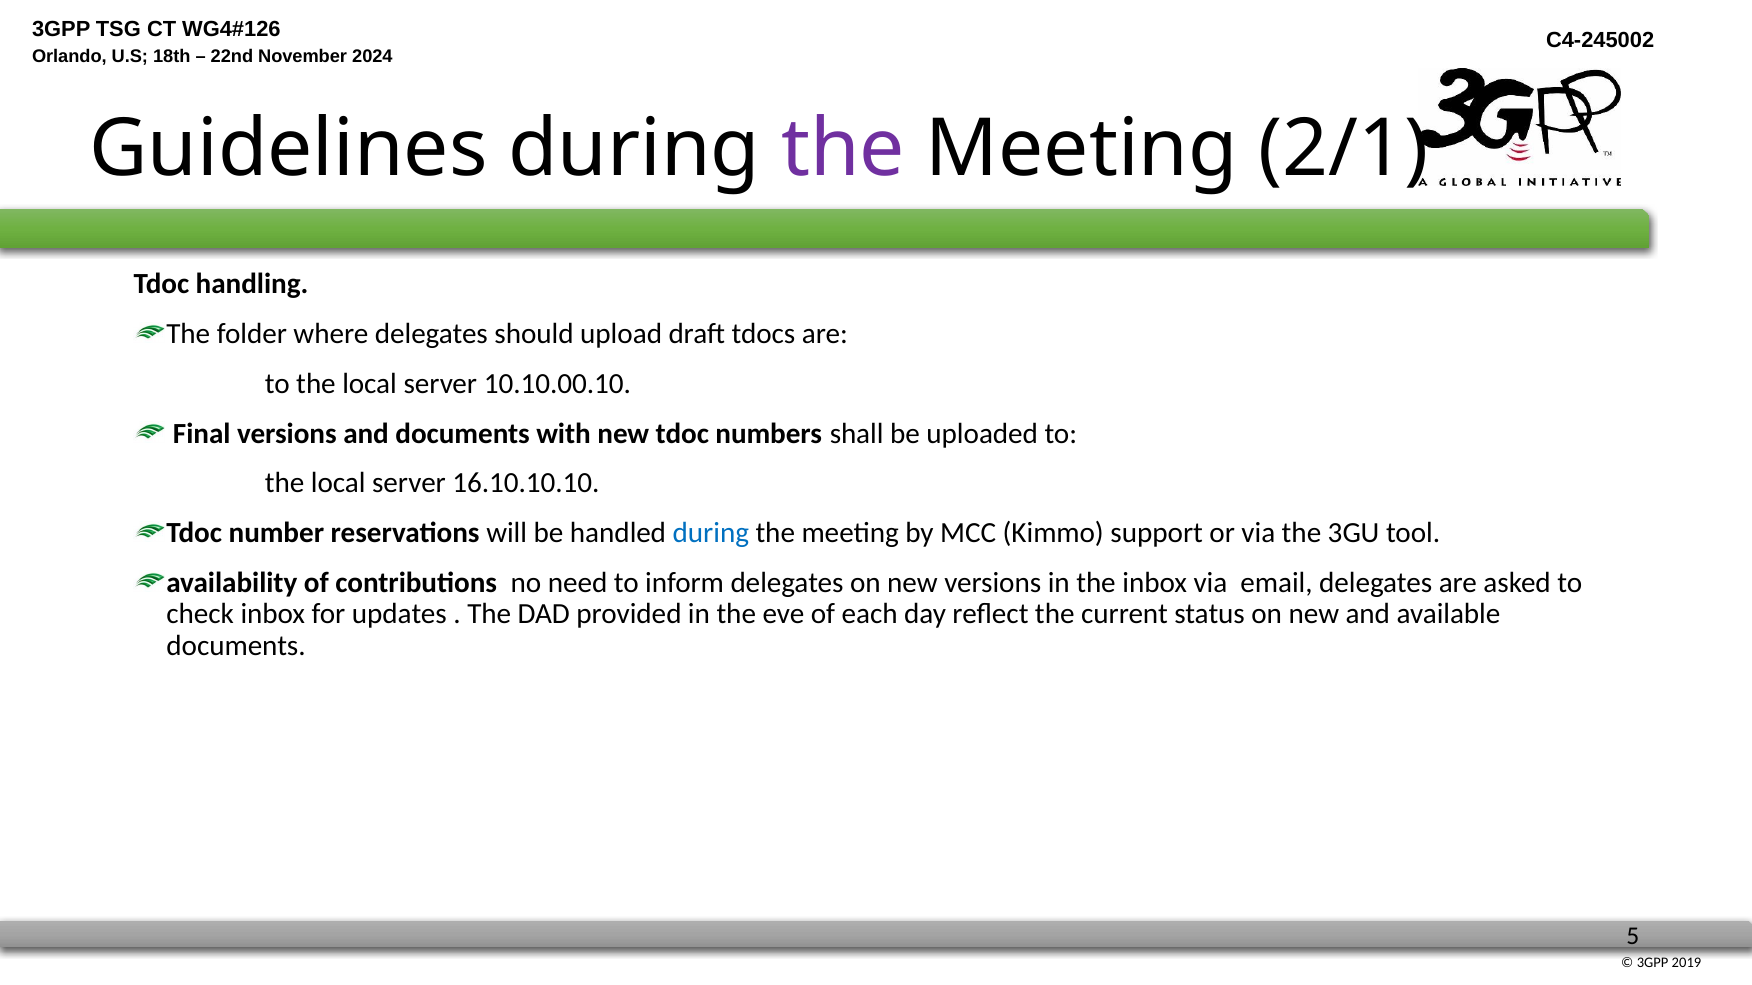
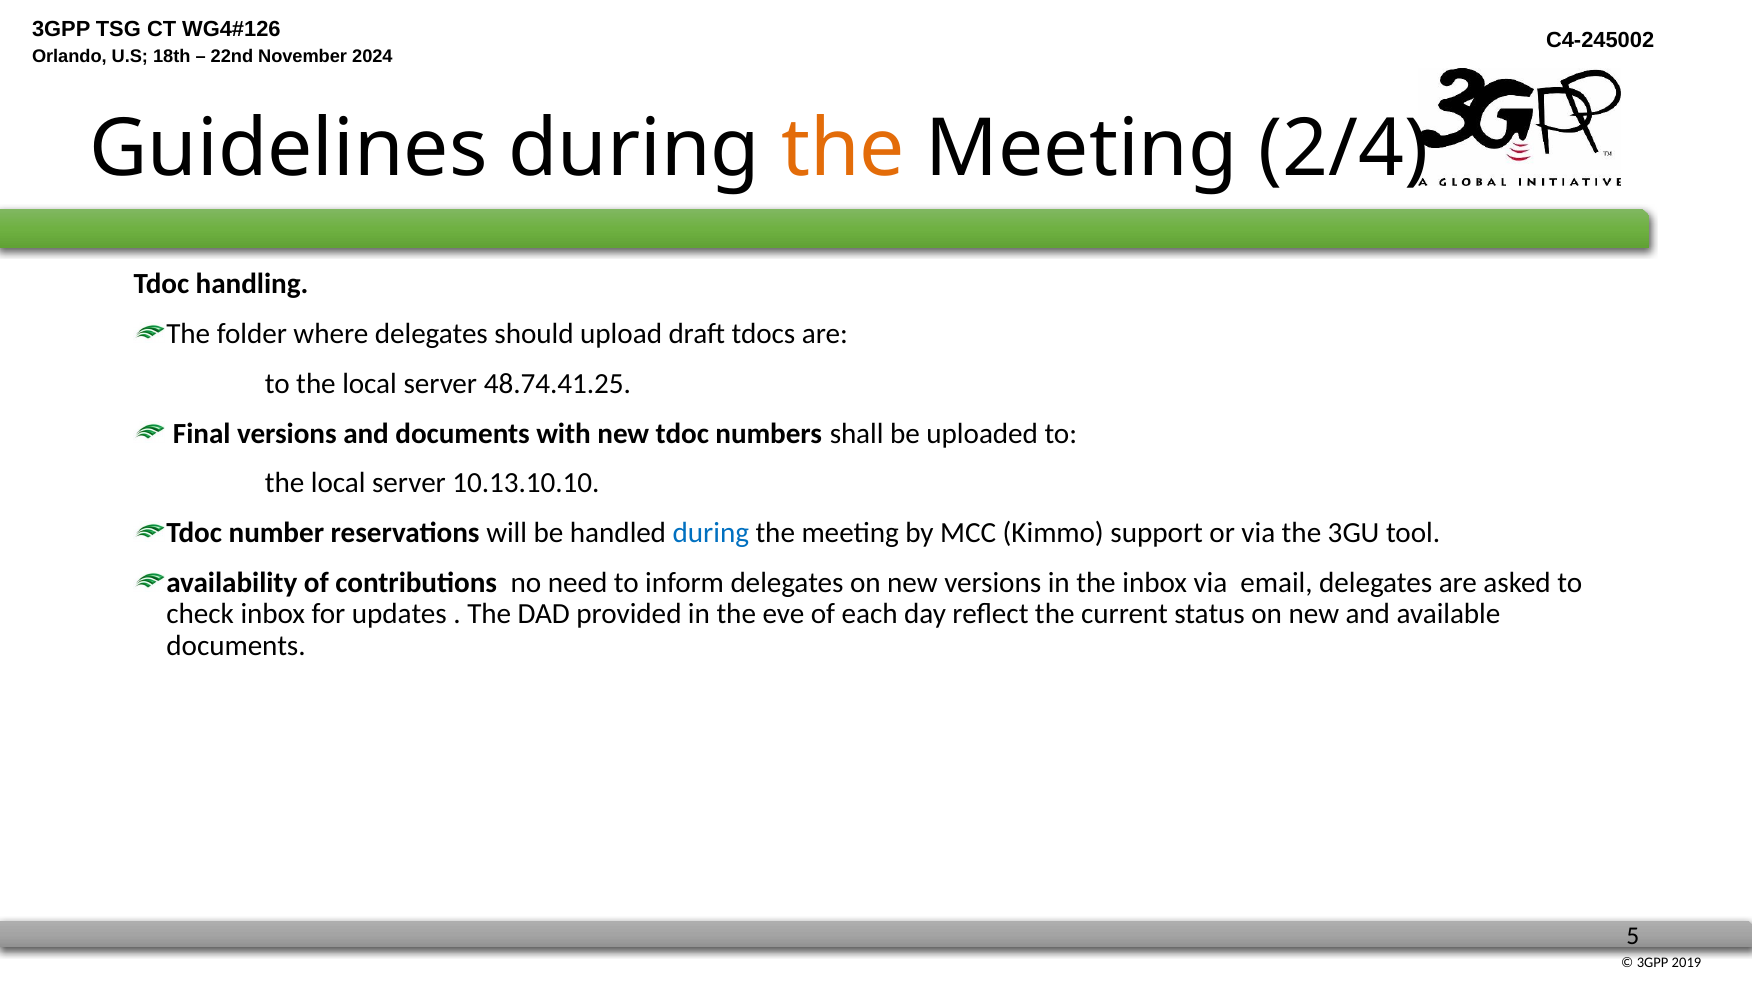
the colour: purple -> orange (843, 149)
2/1: 2/1 -> 2/4 (1344, 149)
10.10.00.10: 10.10.00.10 -> 48.74.41.25 (557, 384)
16.10.10.10: 16.10.10.10 -> 10.13.10.10 (526, 484)
